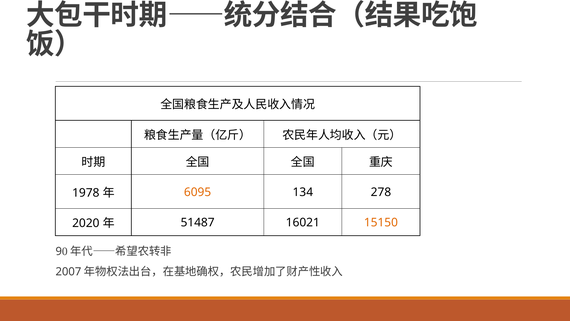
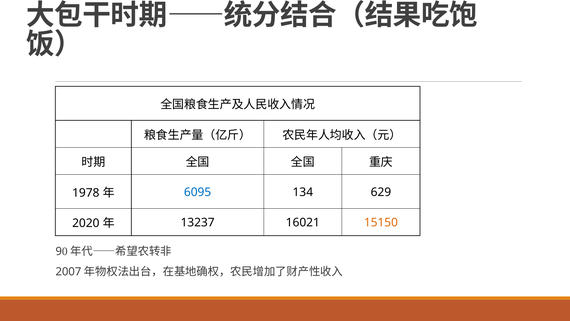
6095 colour: orange -> blue (198, 192)
278: 278 -> 629 (381, 192)
51487: 51487 -> 13237 (198, 222)
